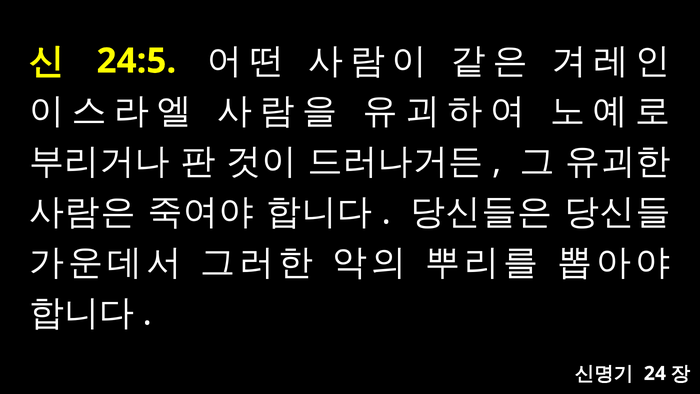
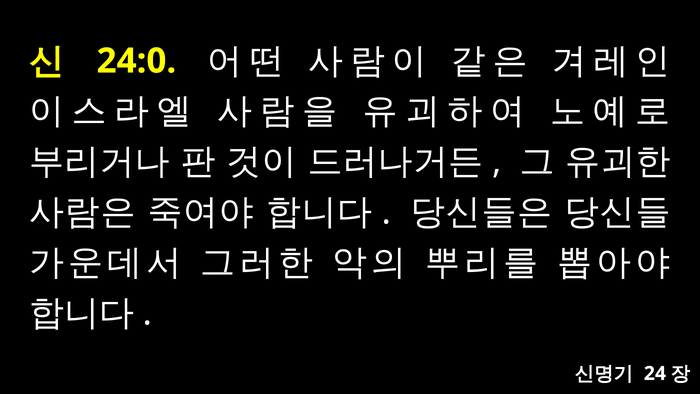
24:5: 24:5 -> 24:0 (136, 61)
